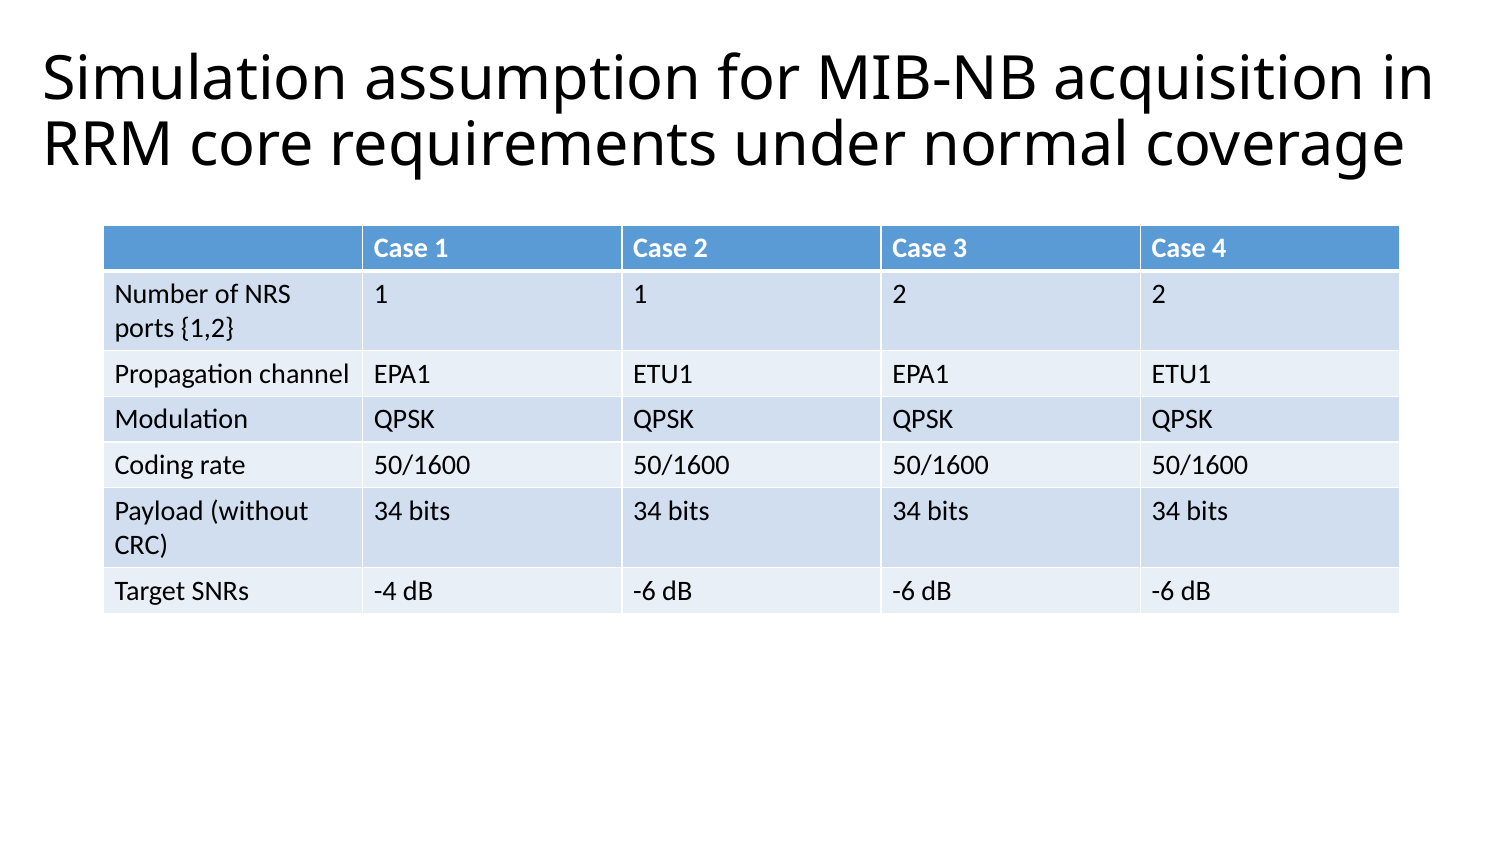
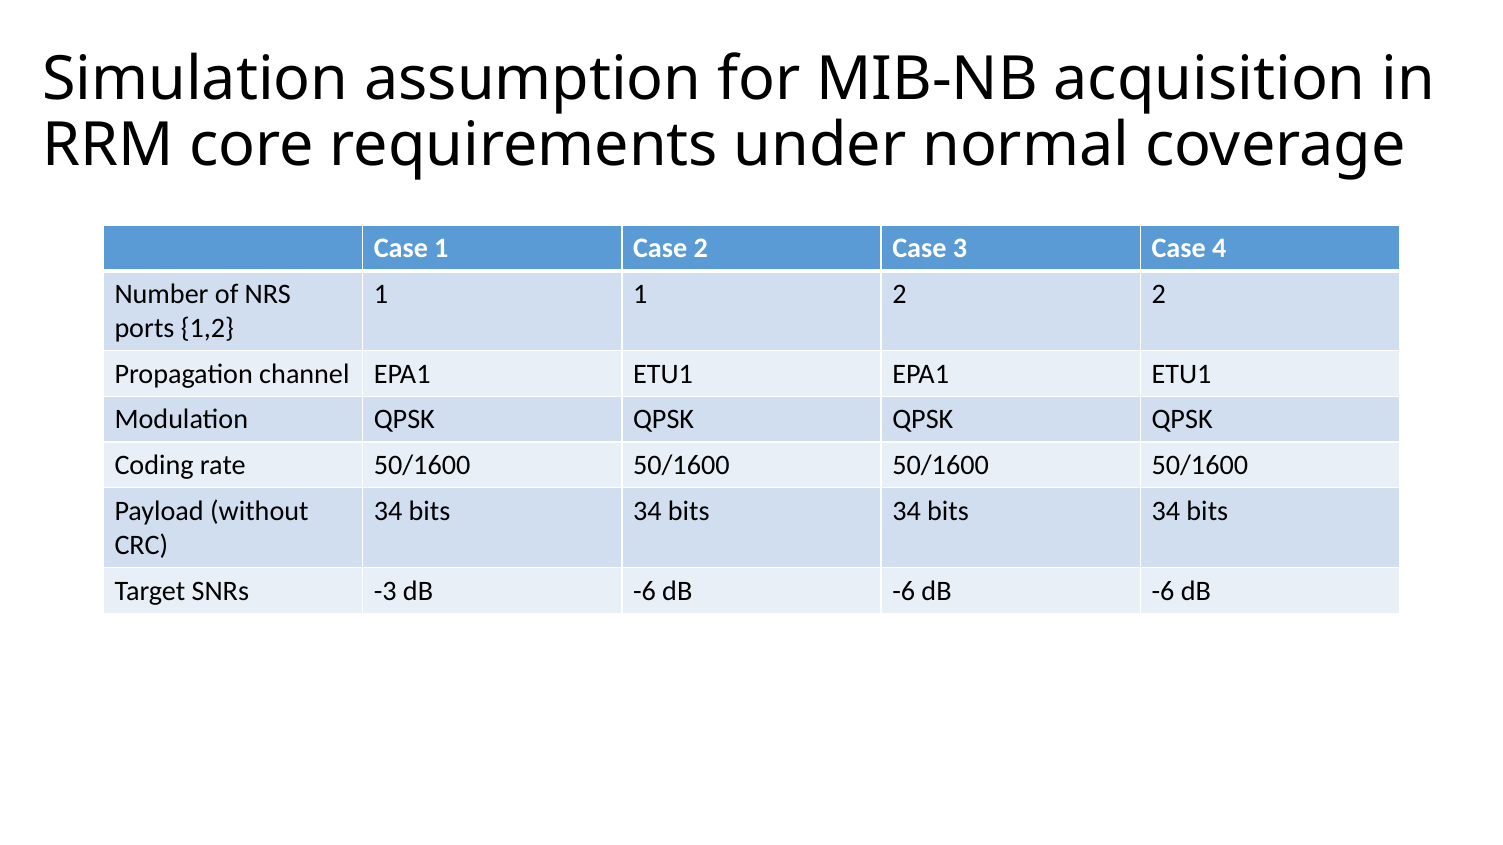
-4: -4 -> -3 (385, 591)
